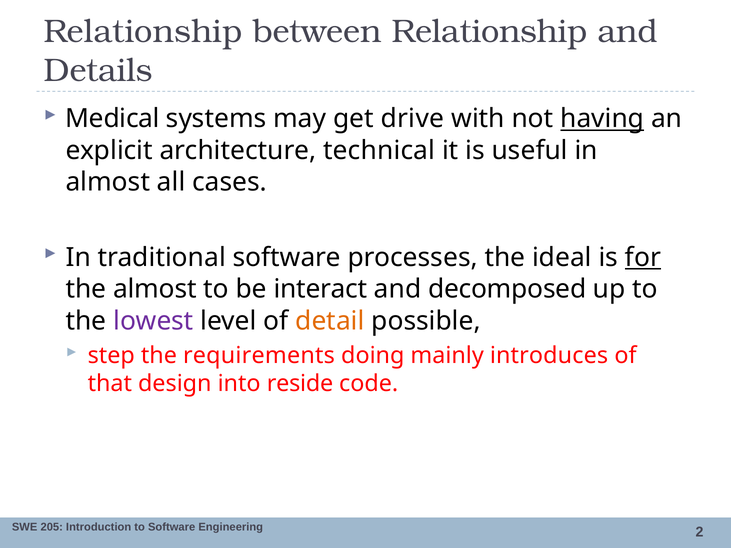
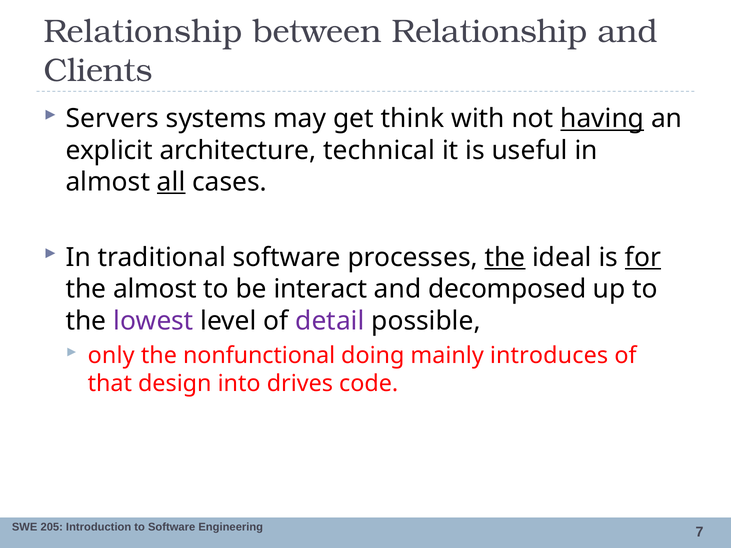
Details: Details -> Clients (98, 70)
Medical: Medical -> Servers (112, 119)
drive: drive -> think (413, 119)
all underline: none -> present (171, 182)
the underline: none -> present (505, 258)
detail colour: orange -> purple (330, 321)
step: step -> only (111, 356)
requirements: requirements -> nonfunctional (259, 356)
reside: reside -> drives (300, 384)
2: 2 -> 7 (699, 532)
